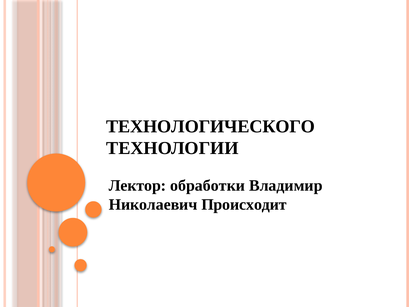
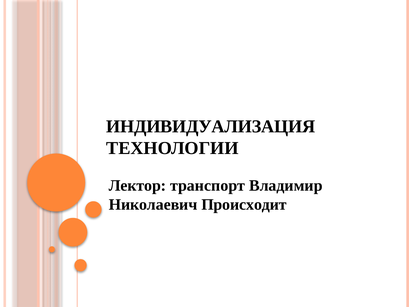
ТЕХНОЛОГИЧЕСКОГО: ТЕХНОЛОГИЧЕСКОГО -> ИНДИВИДУАЛИЗАЦИЯ (211, 126)
обработки: обработки -> транспорт (208, 185)
